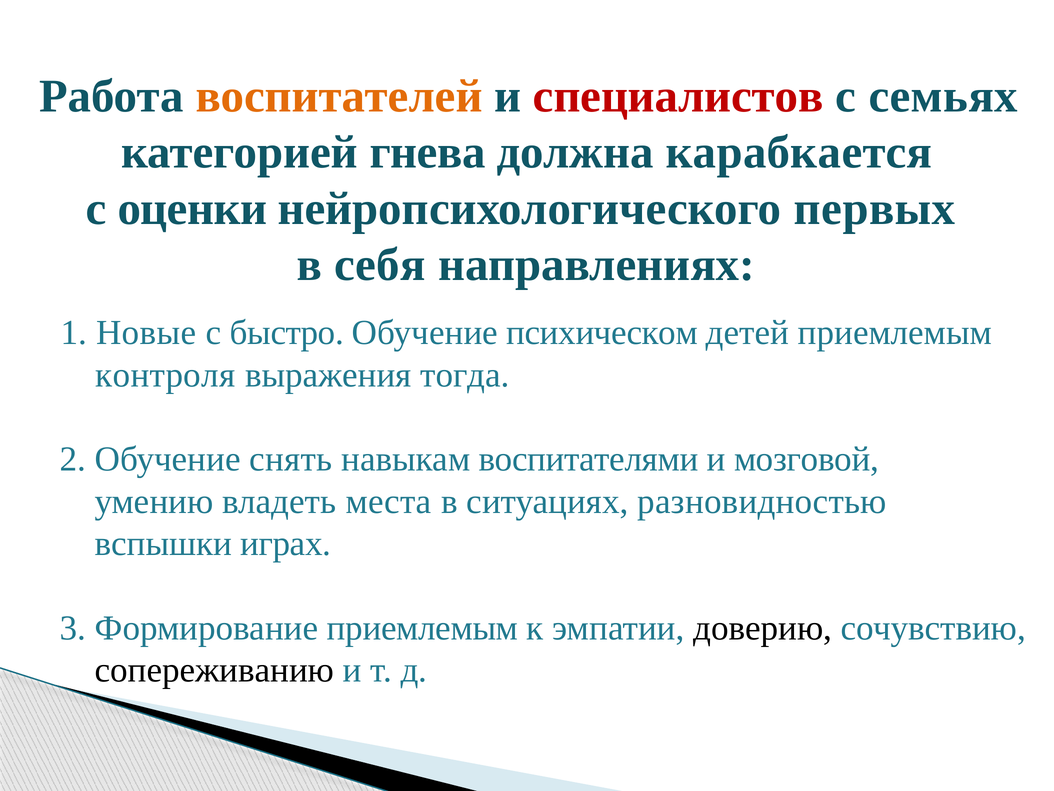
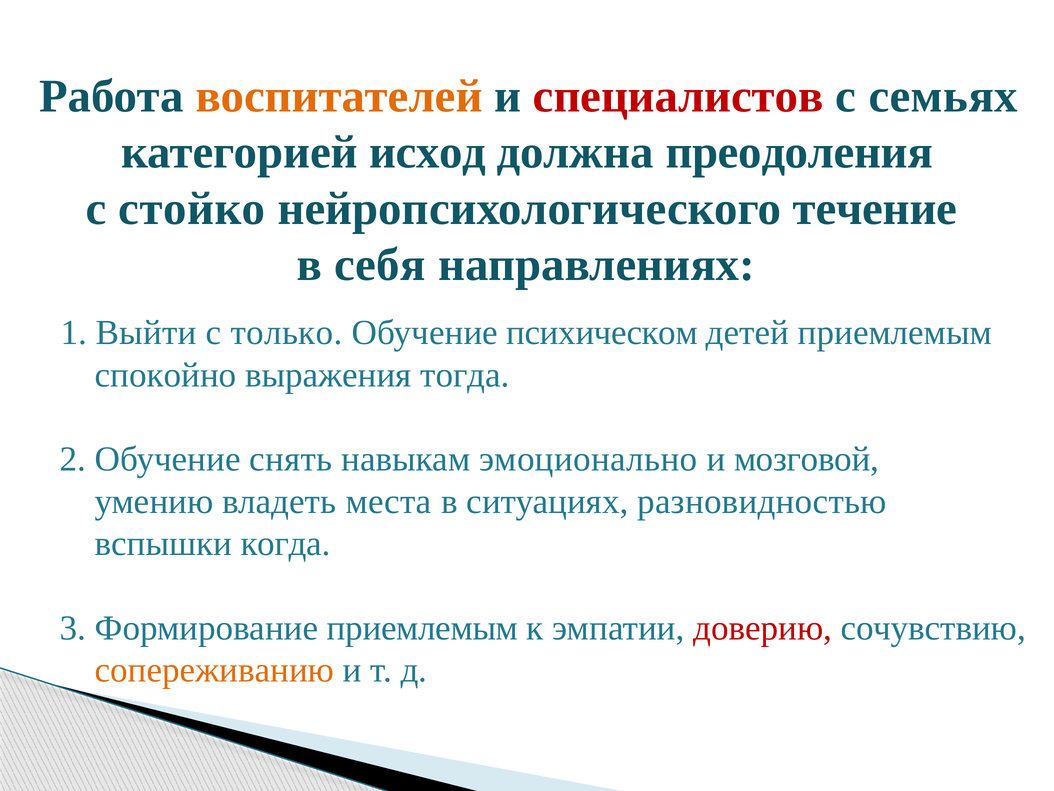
гнева: гнева -> исход (428, 152)
карабкается: карабкается -> преодоления (799, 152)
оценки: оценки -> стойко (192, 209)
первых: первых -> течение (875, 209)
Новые: Новые -> Выйти (146, 333)
быстро: быстро -> только (287, 333)
контроля: контроля -> спокойно (166, 375)
воспитателями: воспитателями -> эмоционально (588, 459)
играх: играх -> когда (286, 543)
доверию colour: black -> red (763, 628)
сопереживанию colour: black -> orange (214, 670)
